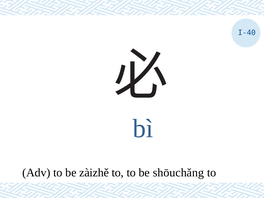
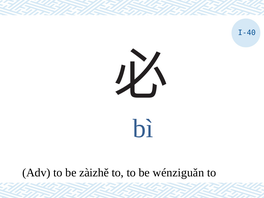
shōuchǎng: shōuchǎng -> wénziguǎn (178, 173)
